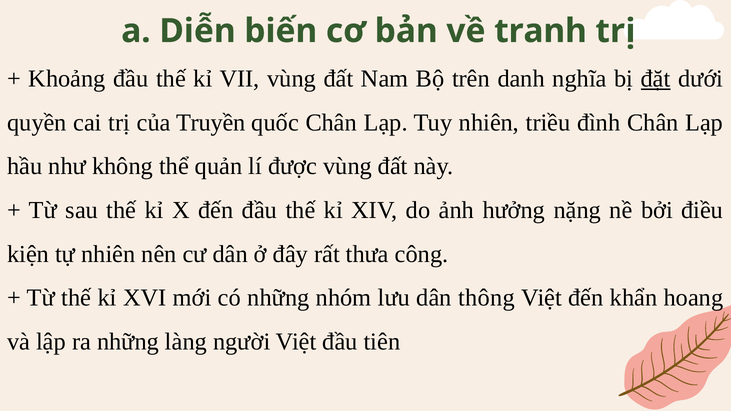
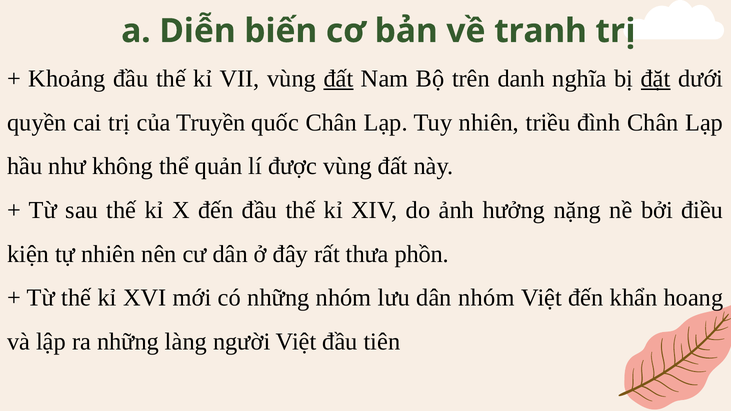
đất underline: none -> present (338, 79)
công: công -> phồn (422, 254)
dân thông: thông -> nhóm (487, 298)
